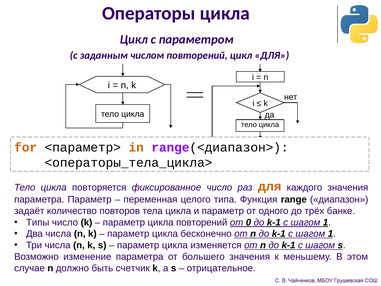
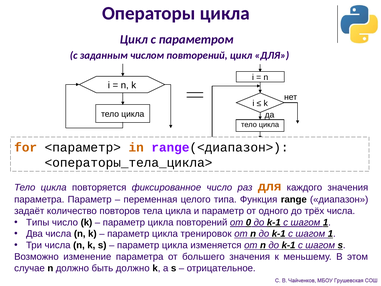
трёх банке: банке -> числа (341, 211)
бесконечно: бесконечно -> тренировок (206, 234)
быть счетчик: счетчик -> должно (133, 268)
